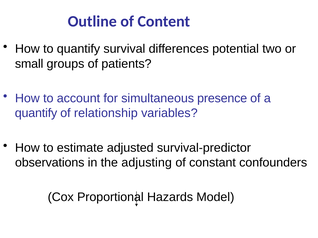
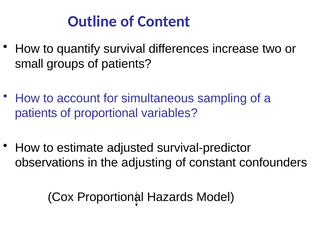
potential: potential -> increase (236, 49)
presence: presence -> sampling (222, 98)
quantify: quantify -> patients (36, 113)
of relationship: relationship -> proportional (106, 113)
